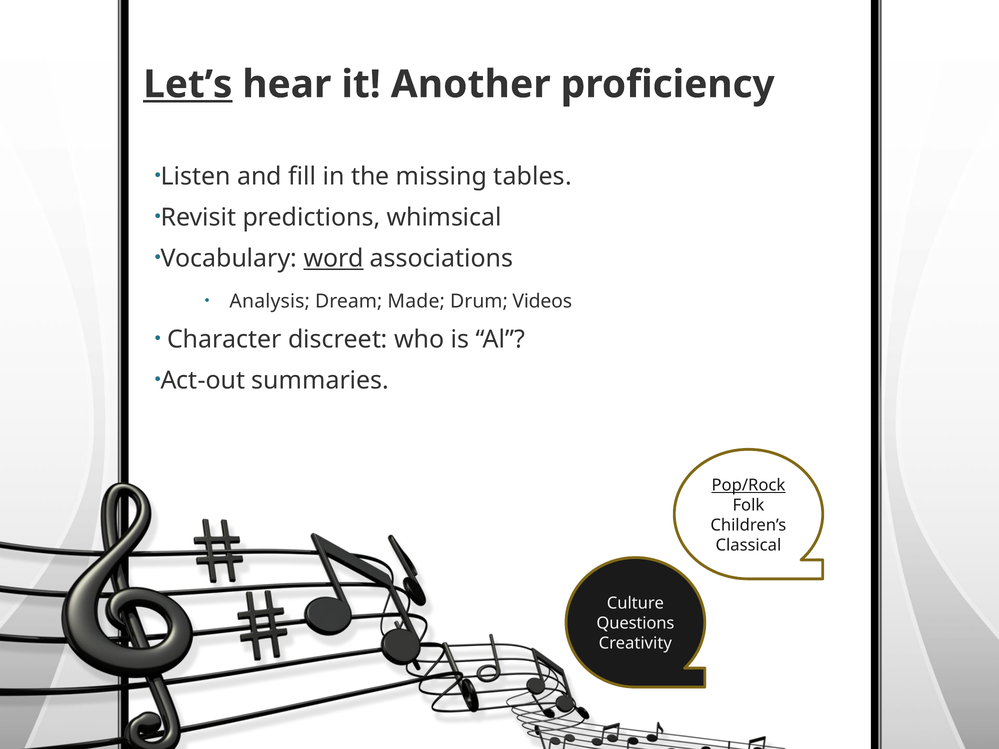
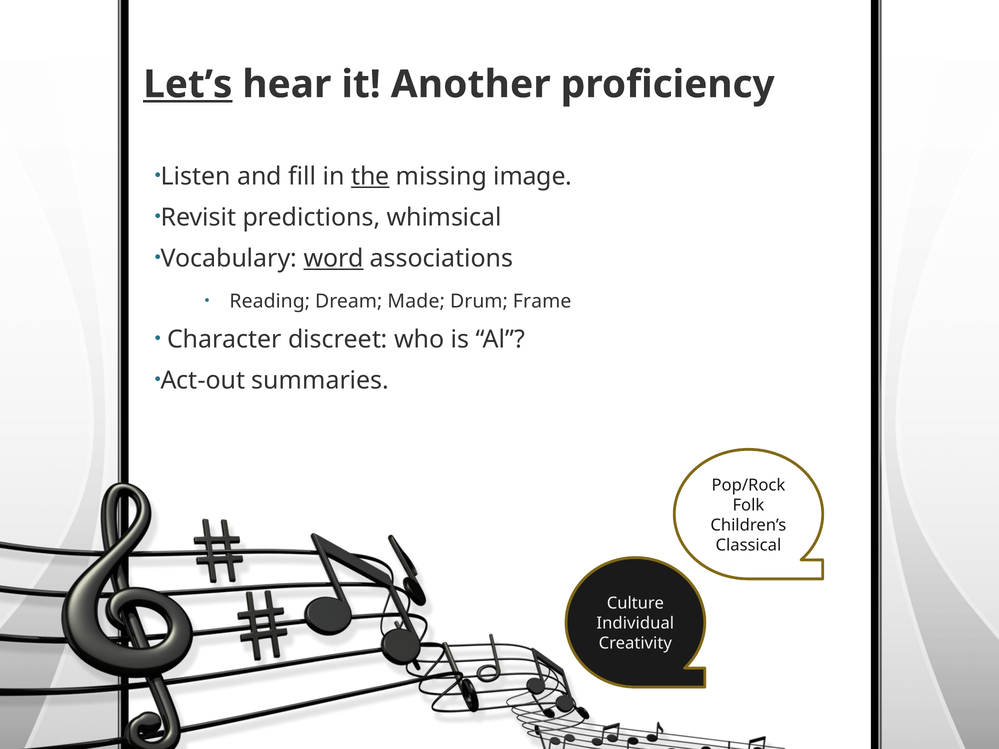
the underline: none -> present (370, 176)
tables: tables -> image (533, 176)
Analysis: Analysis -> Reading (270, 301)
Videos: Videos -> Frame (542, 301)
Pop/Rock underline: present -> none (748, 485)
Questions: Questions -> Individual (635, 624)
